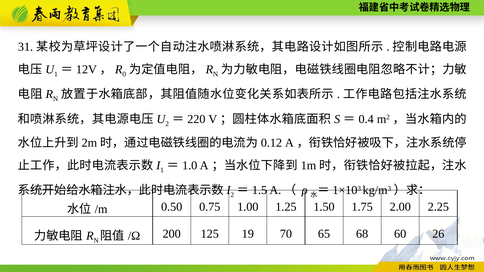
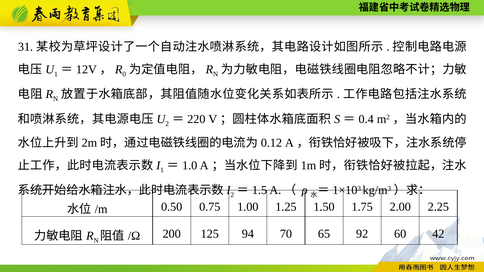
19: 19 -> 94 (248, 234)
68: 68 -> 92 (362, 234)
26: 26 -> 42 (438, 234)
